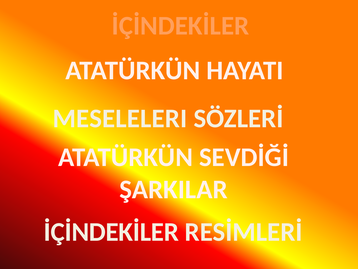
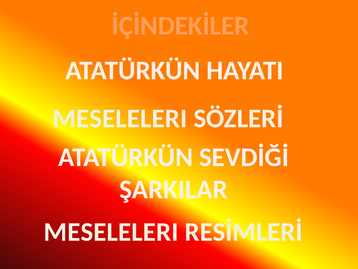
İÇİNDEKİLER: İÇİNDEKİLER -> MESELELERI (111, 232)
